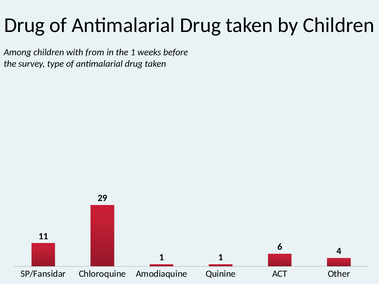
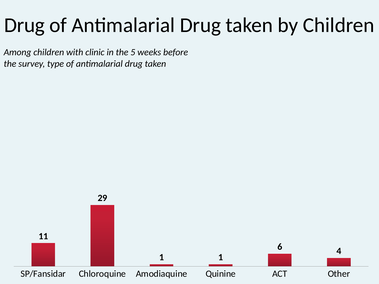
from: from -> clinic (95, 52)
the 1: 1 -> 5 (133, 52)
